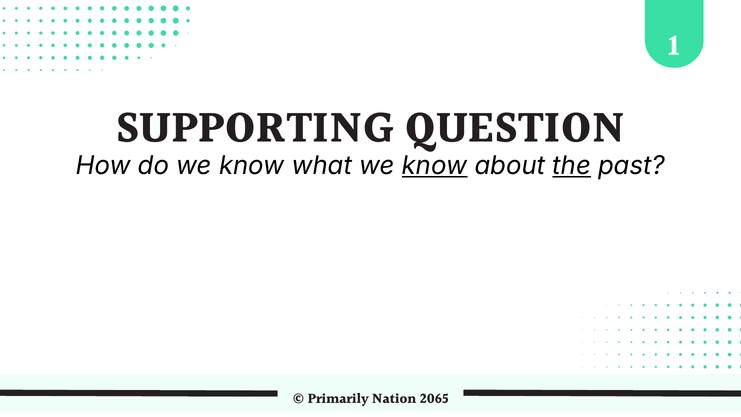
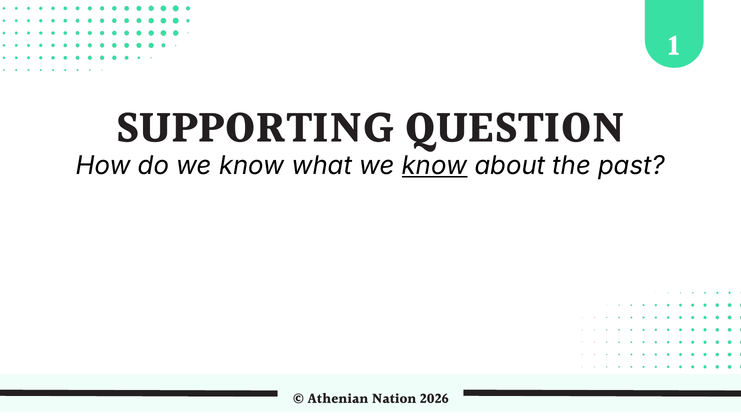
the underline: present -> none (572, 166)
Primarily: Primarily -> Athenian (338, 399)
2065: 2065 -> 2026 (434, 399)
